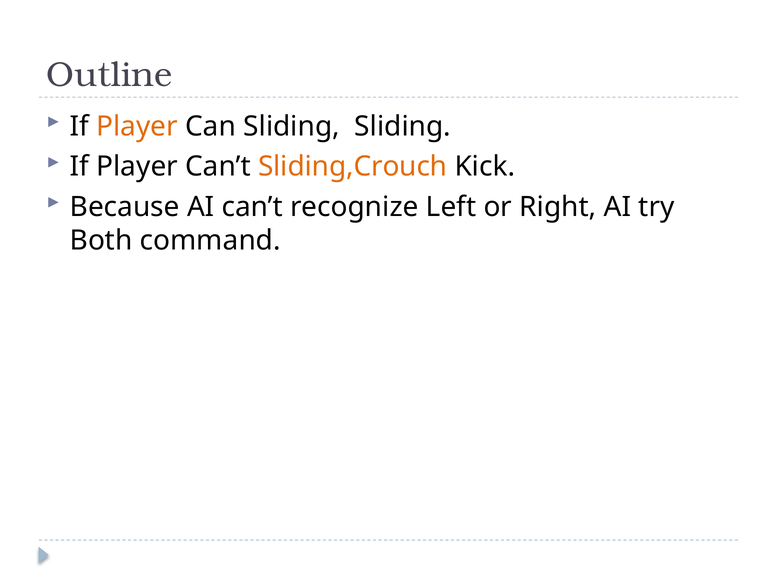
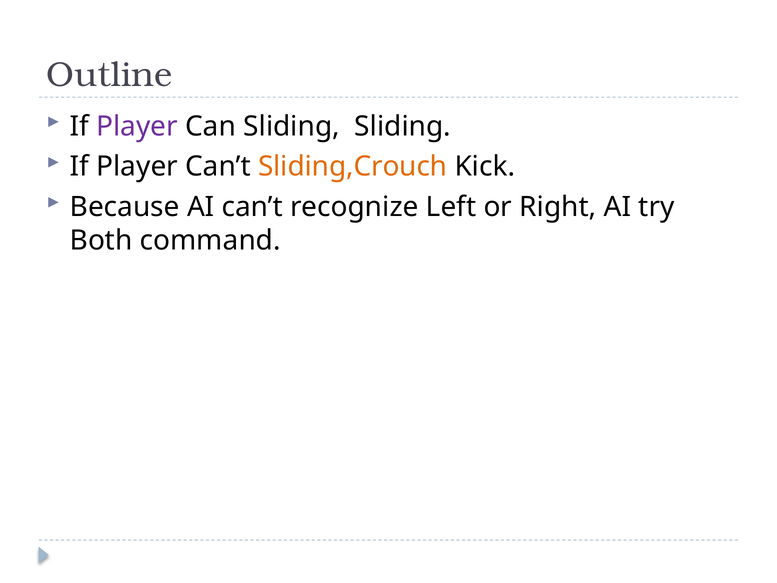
Player colour: orange -> purple (137, 126)
